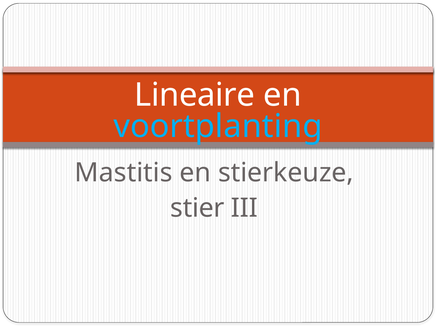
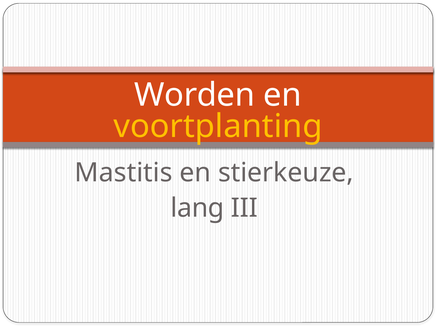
Lineaire: Lineaire -> Worden (195, 95)
voortplanting colour: light blue -> yellow (218, 126)
stier: stier -> lang (197, 208)
